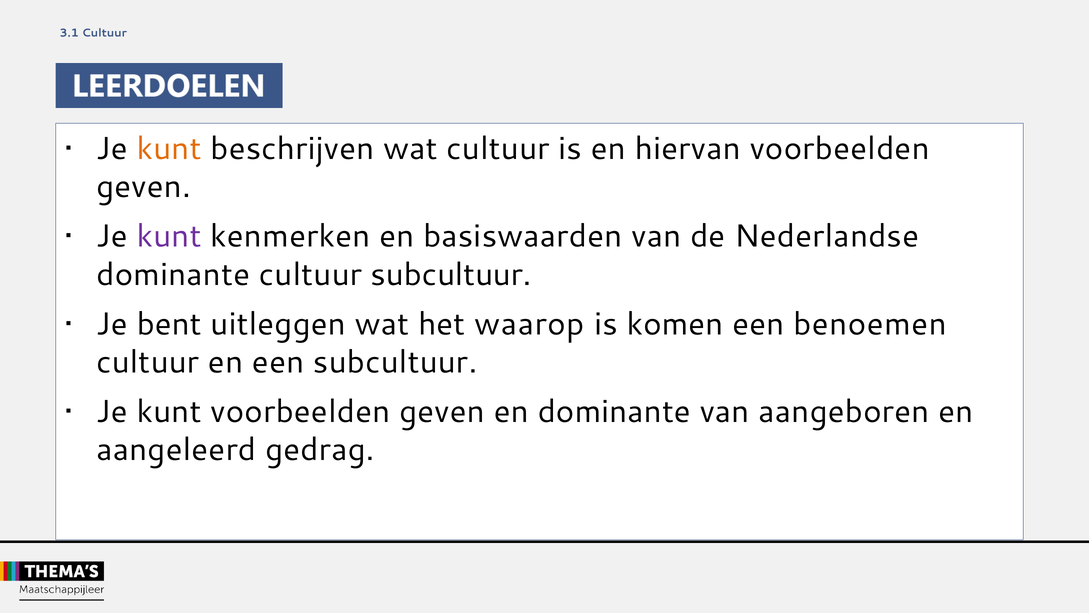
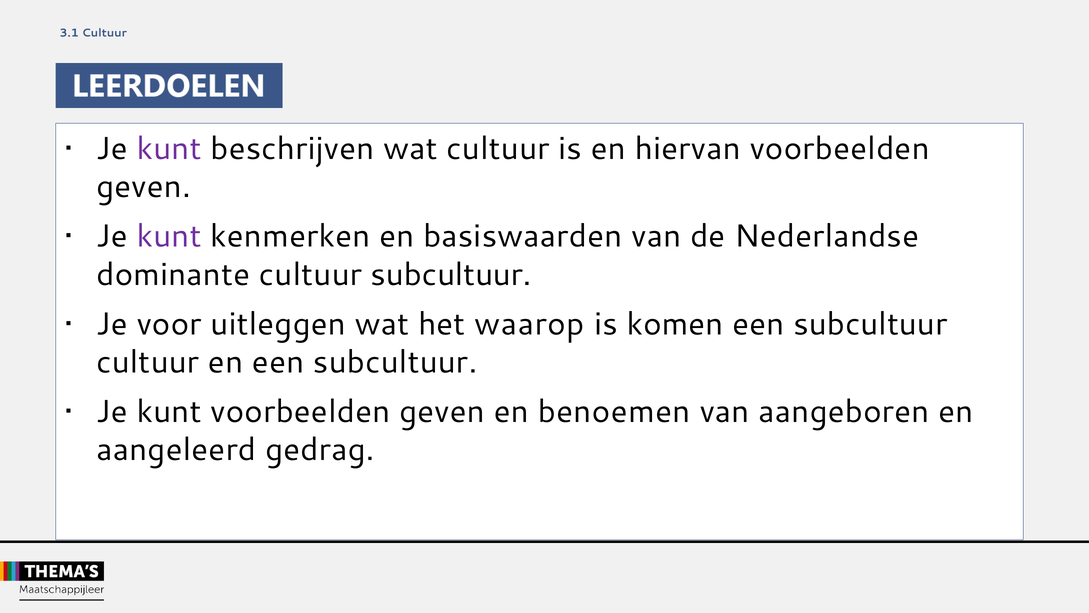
kunt colour: orange -> purple (169, 149)
bent: bent -> voor (169, 324)
benoemen: benoemen -> subcultuur (870, 324)
en dominante: dominante -> benoemen (614, 412)
